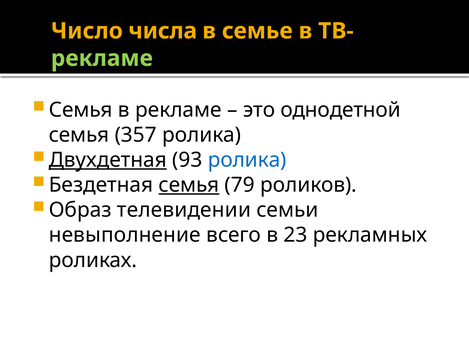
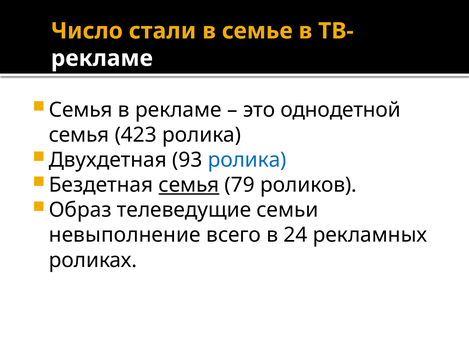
числа: числа -> стали (162, 31)
рекламе colour: light green -> white (102, 58)
357: 357 -> 423 (136, 135)
Двухдетная underline: present -> none (108, 160)
телевидении: телевидении -> телеведущие (184, 210)
23: 23 -> 24 (295, 235)
